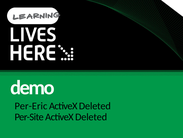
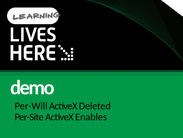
Per-Eric: Per-Eric -> Per-Will (31, 105)
Per-Site ActiveX Deleted: Deleted -> Enables (91, 116)
